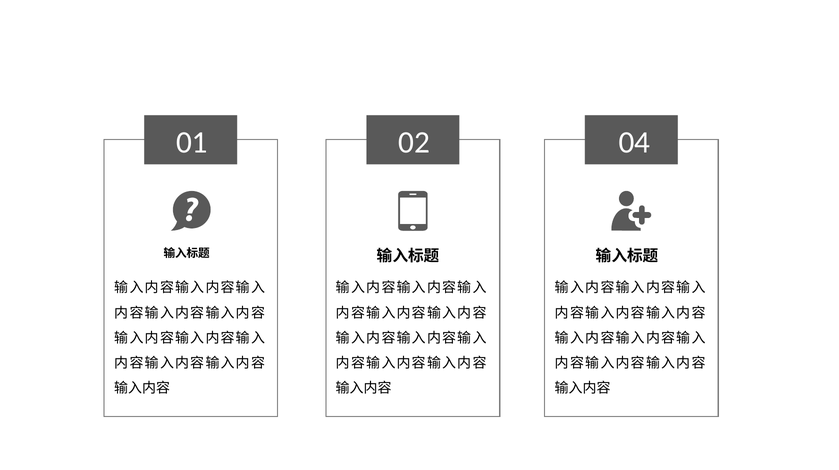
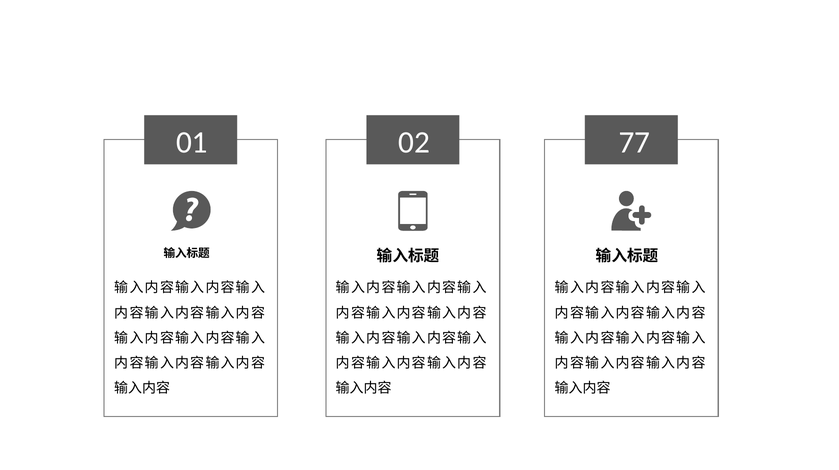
04: 04 -> 77 (634, 142)
